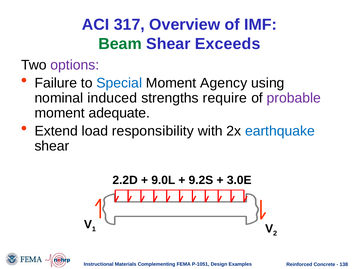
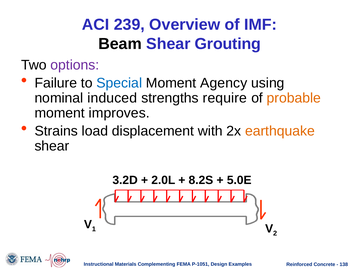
317: 317 -> 239 (129, 25)
Beam colour: green -> black (120, 44)
Exceeds: Exceeds -> Grouting (228, 44)
probable colour: purple -> orange (294, 98)
adequate: adequate -> improves (119, 113)
Extend: Extend -> Strains (56, 131)
responsibility: responsibility -> displacement (153, 131)
earthquake colour: blue -> orange (280, 131)
2.2D: 2.2D -> 3.2D (125, 180)
9.0L: 9.0L -> 2.0L (163, 180)
9.2S: 9.2S -> 8.2S (201, 180)
3.0E: 3.0E -> 5.0E (239, 180)
